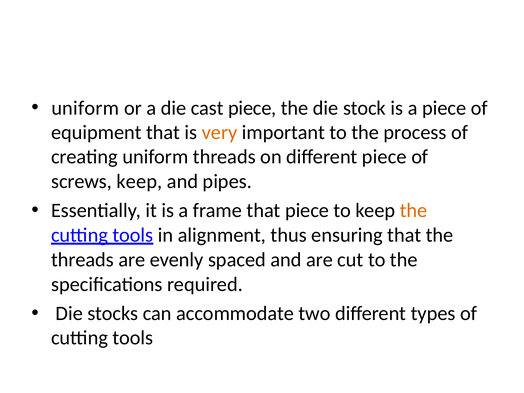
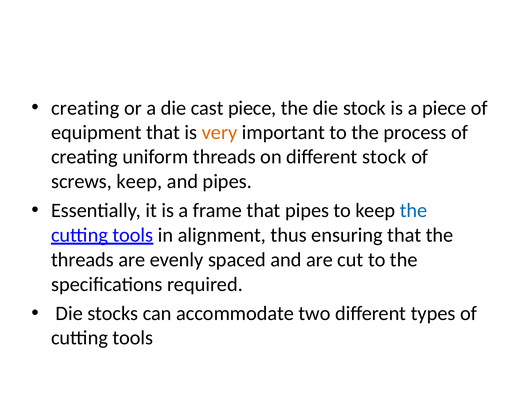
uniform: uniform -> creating (85, 108)
different piece: piece -> stock (384, 157)
that piece: piece -> pipes (307, 211)
the colour: orange -> blue (414, 211)
